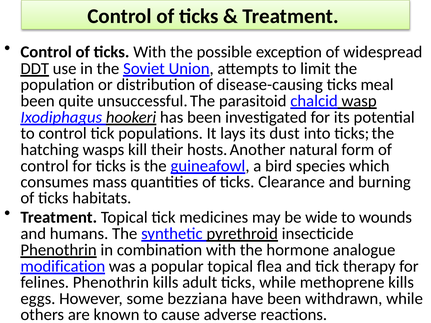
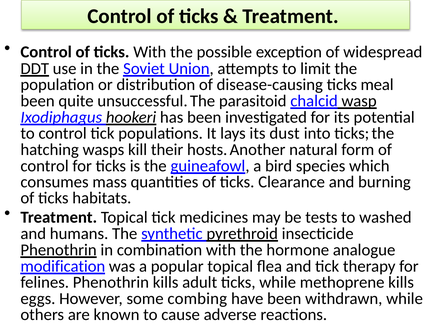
wide: wide -> tests (321, 217)
wounds: wounds -> washed (385, 217)
bezziana: bezziana -> combing (197, 299)
